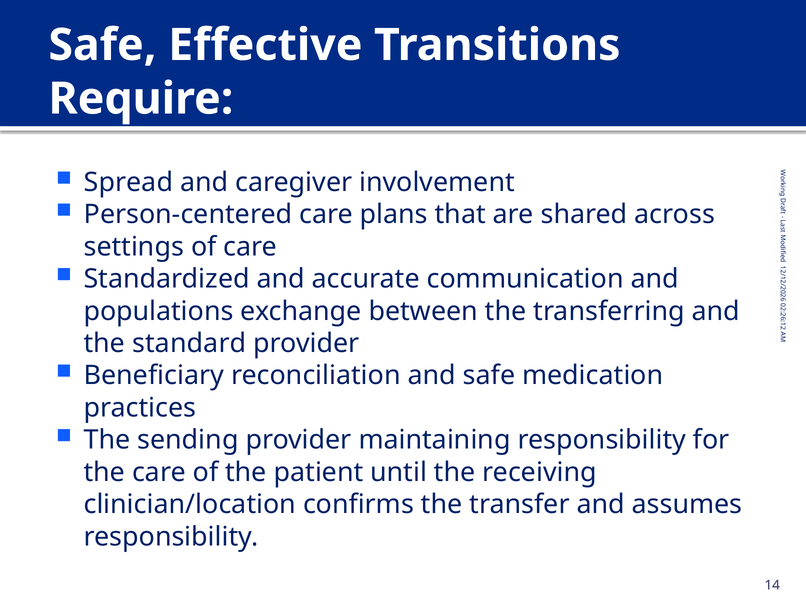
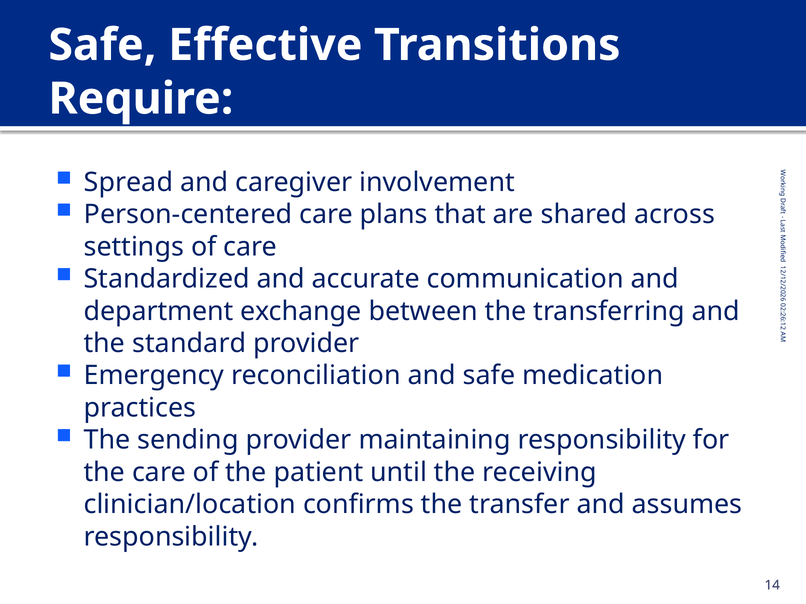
populations: populations -> department (159, 311)
Beneficiary: Beneficiary -> Emergency (154, 376)
